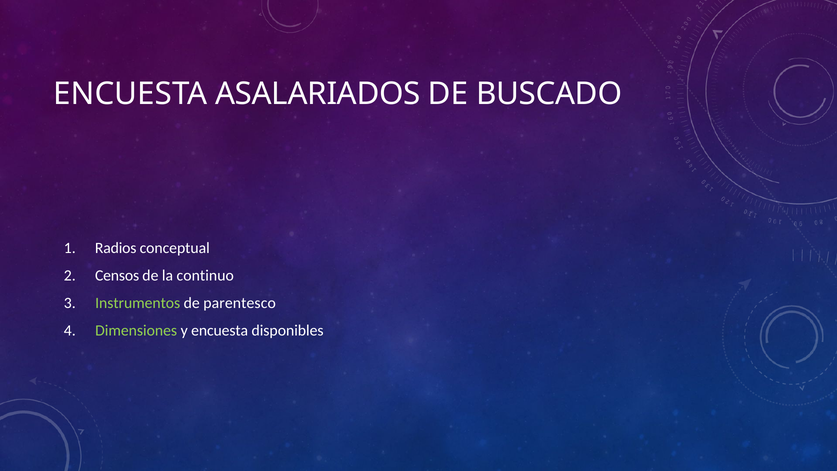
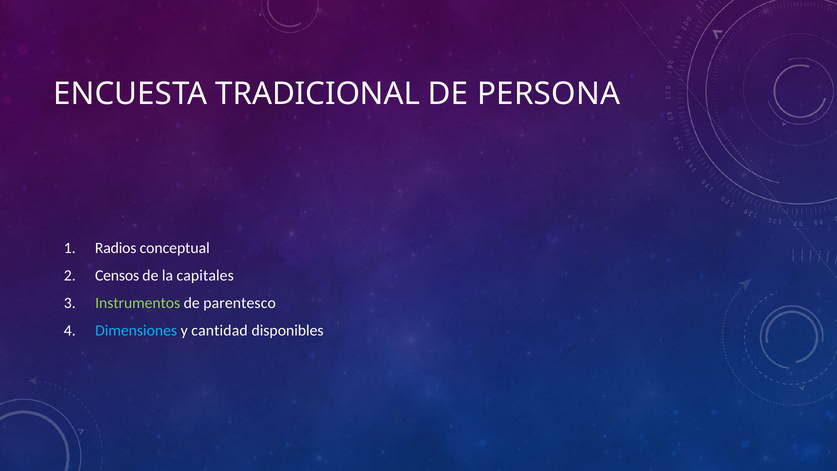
ASALARIADOS: ASALARIADOS -> TRADICIONAL (318, 94)
BUSCADO: BUSCADO -> PERSONA (549, 94)
continuo: continuo -> capitales (205, 275)
Dimensiones colour: light green -> light blue (136, 330)
y encuesta: encuesta -> cantidad (220, 330)
